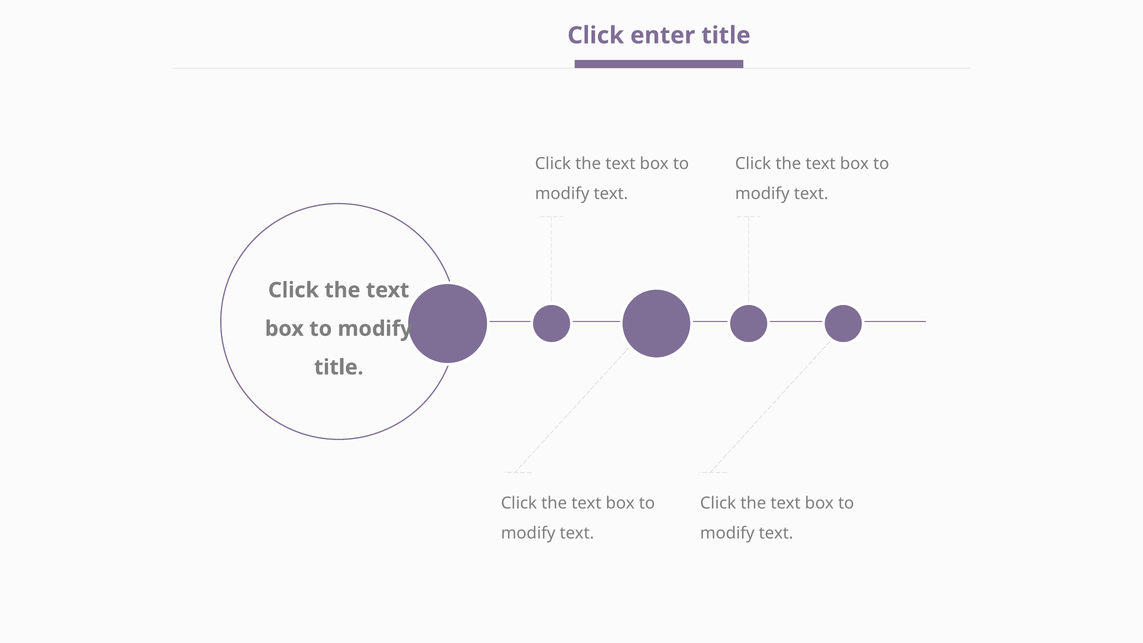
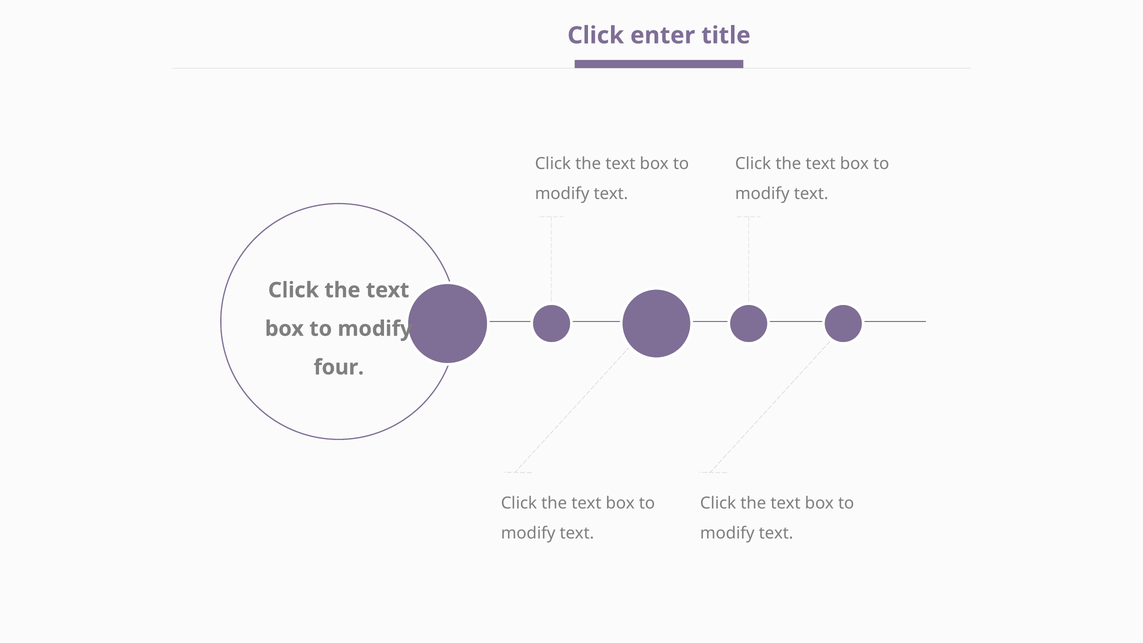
title: title -> four (339, 367)
